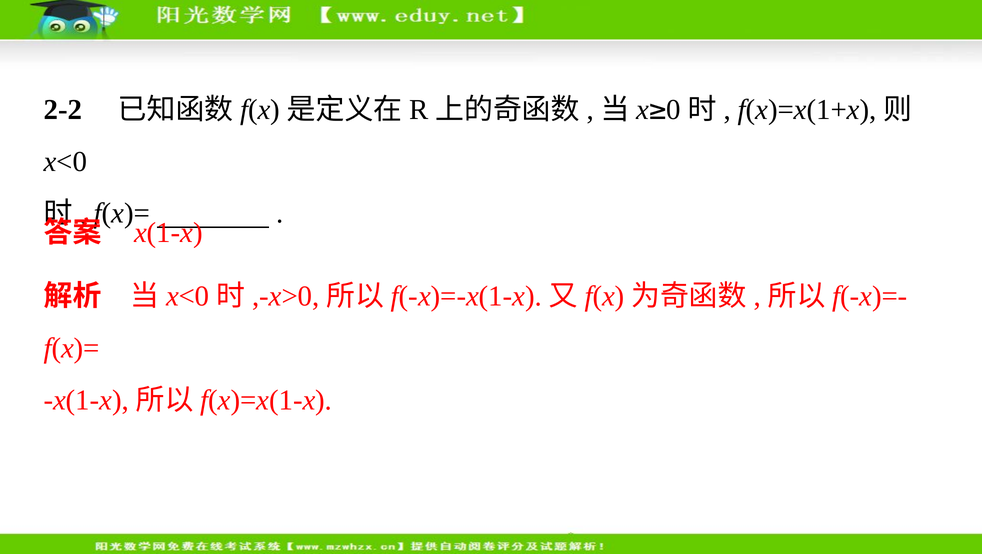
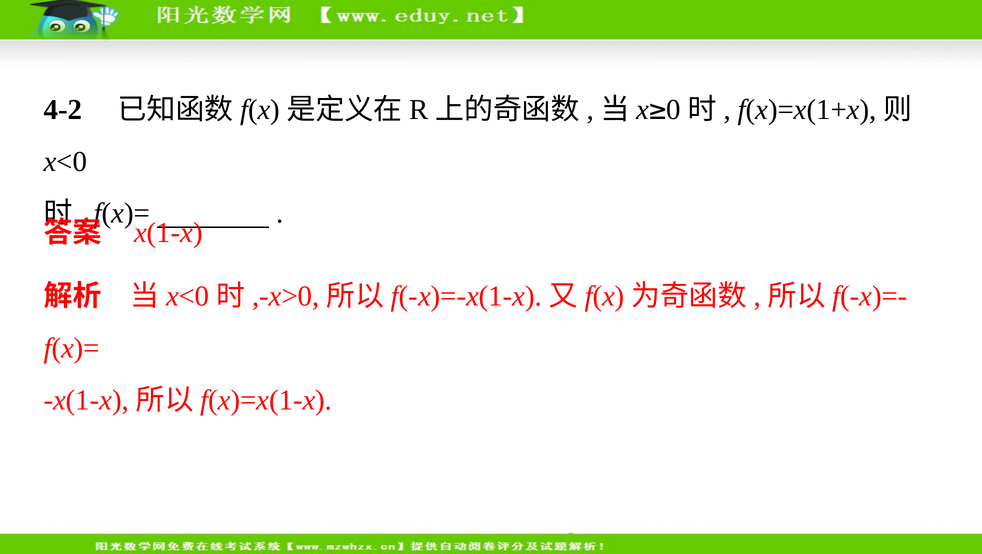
2-2: 2-2 -> 4-2 (63, 109)
